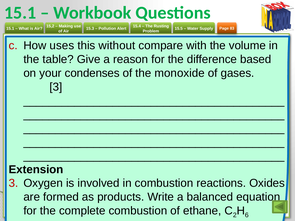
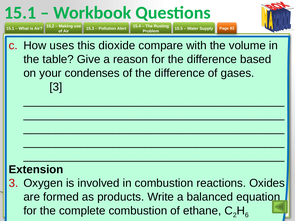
without: without -> dioxide (117, 46)
of the monoxide: monoxide -> difference (180, 73)
